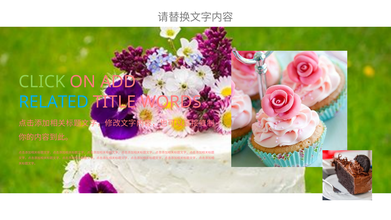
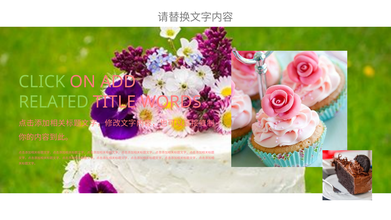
RELATED colour: light blue -> light green (54, 102)
